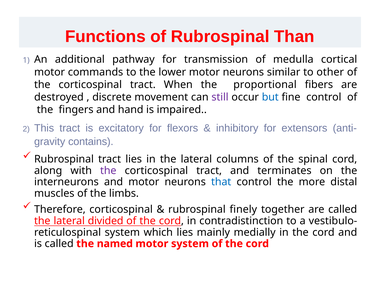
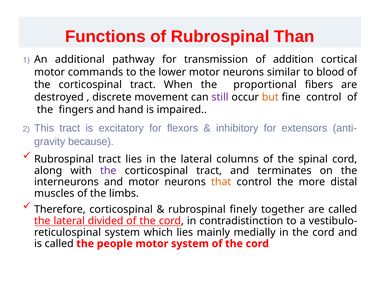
medulla: medulla -> addition (293, 59)
other: other -> blood (330, 72)
but colour: blue -> orange (270, 97)
contains: contains -> because (91, 142)
that colour: blue -> orange (221, 182)
named: named -> people (115, 244)
